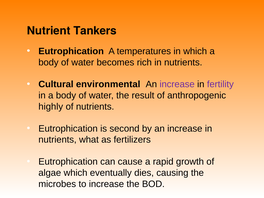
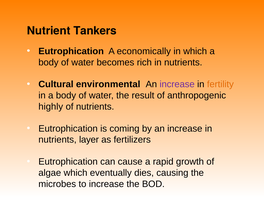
temperatures: temperatures -> economically (144, 51)
fertility colour: purple -> orange (220, 84)
second: second -> coming (124, 129)
what: what -> layer (89, 140)
